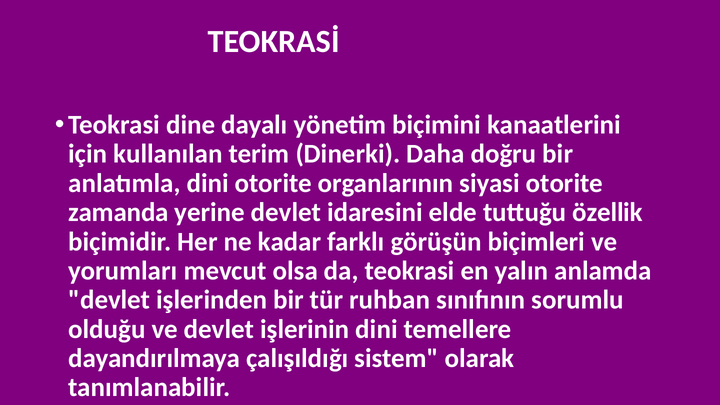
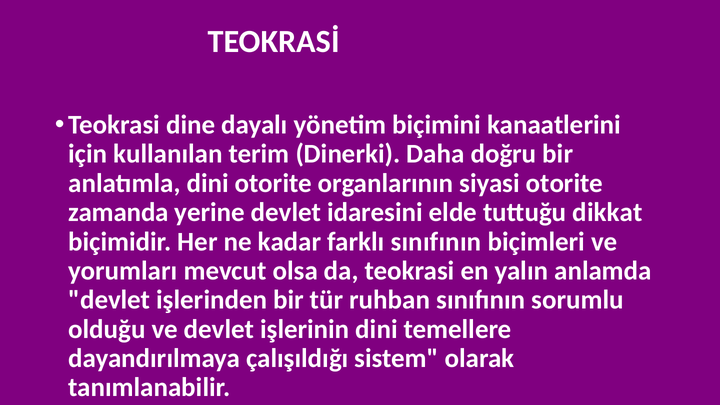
özellik: özellik -> dikkat (607, 212)
farklı görüşün: görüşün -> sınıfının (436, 242)
